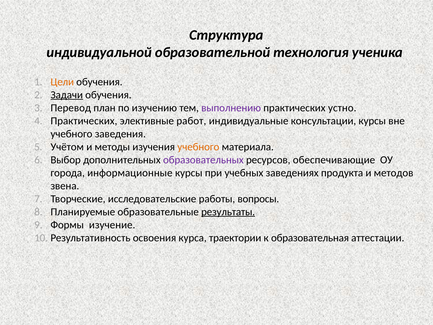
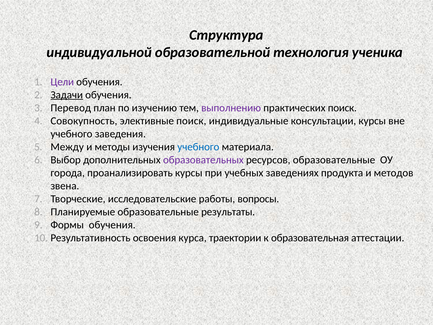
Цели colour: orange -> purple (62, 82)
практических устно: устно -> поиск (342, 108)
Практических: Практических -> Совокупность (84, 121)
элективные работ: работ -> поиск (191, 121)
Учётом: Учётом -> Между (67, 147)
учебного colour: orange -> blue (198, 147)
ресурсов обеспечивающие: обеспечивающие -> образовательные (334, 160)
информационные: информационные -> проанализировать (130, 173)
результаты underline: present -> none (228, 212)
Формы изучение: изучение -> обучения (112, 225)
